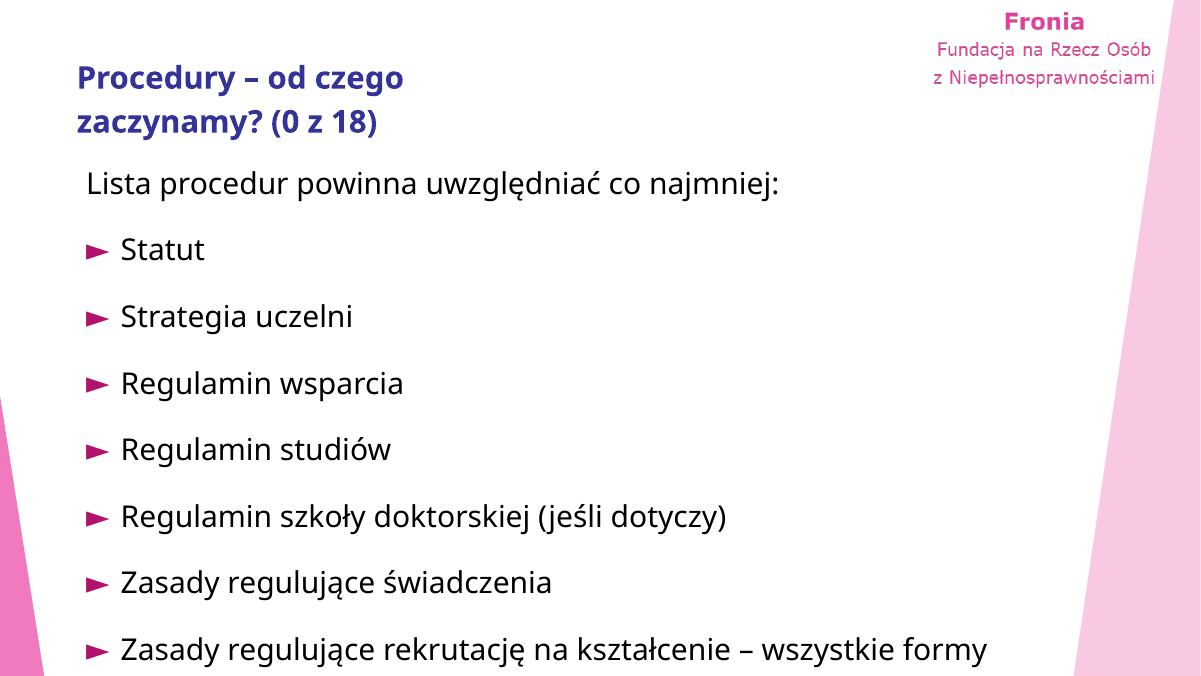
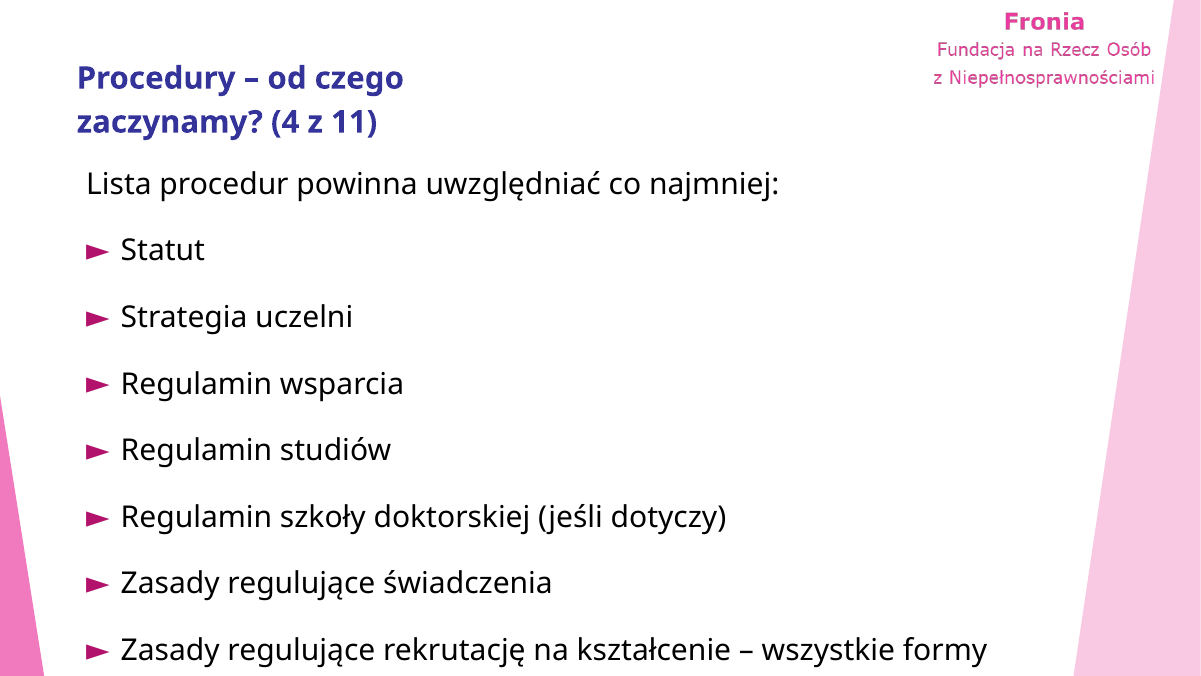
0: 0 -> 4 (285, 122)
18: 18 -> 11 (354, 122)
